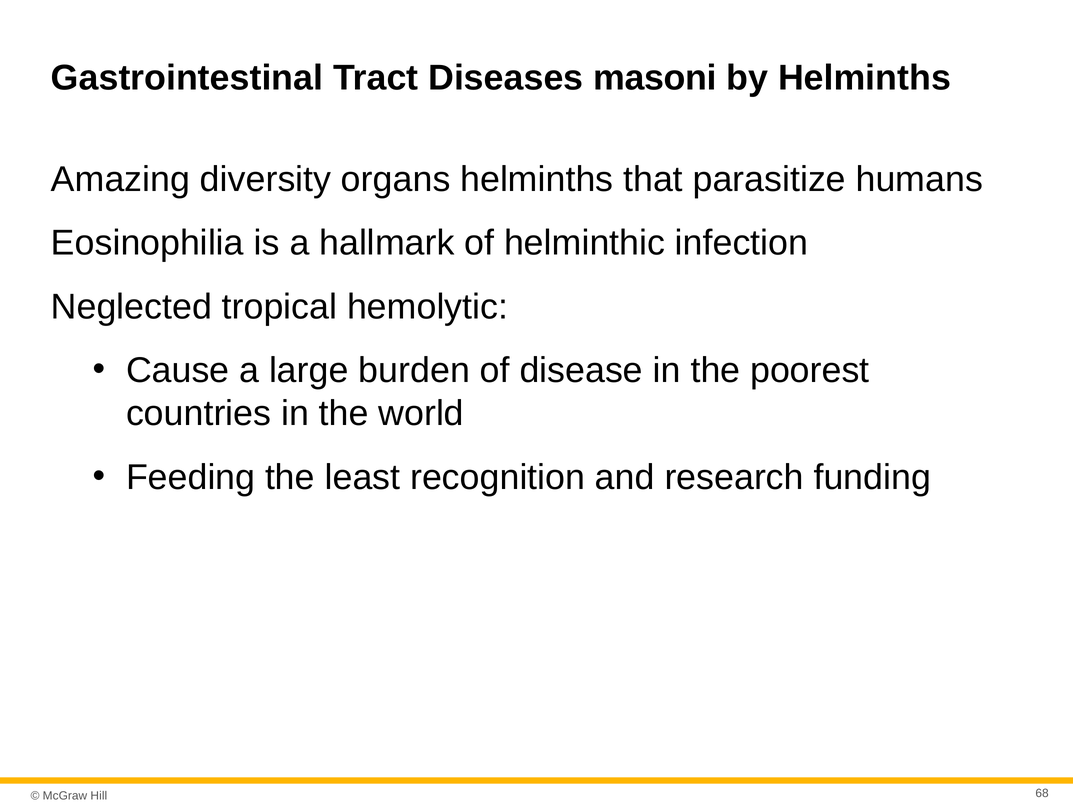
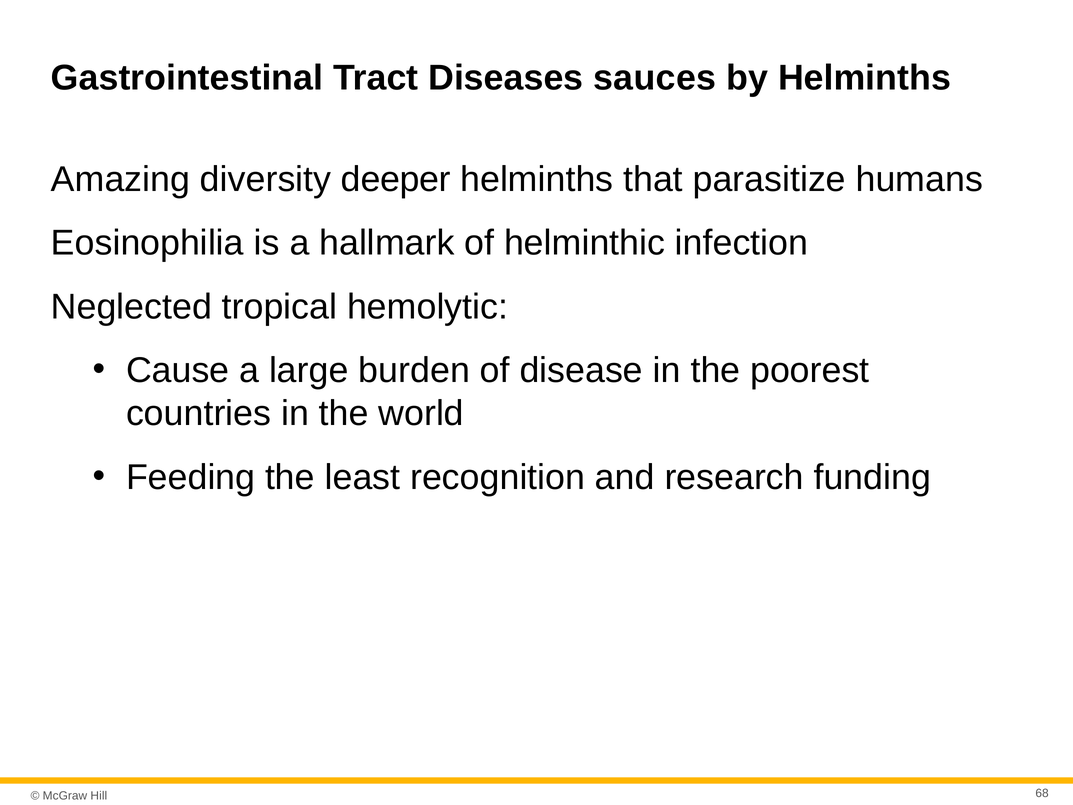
masoni: masoni -> sauces (655, 78)
organs: organs -> deeper (396, 179)
